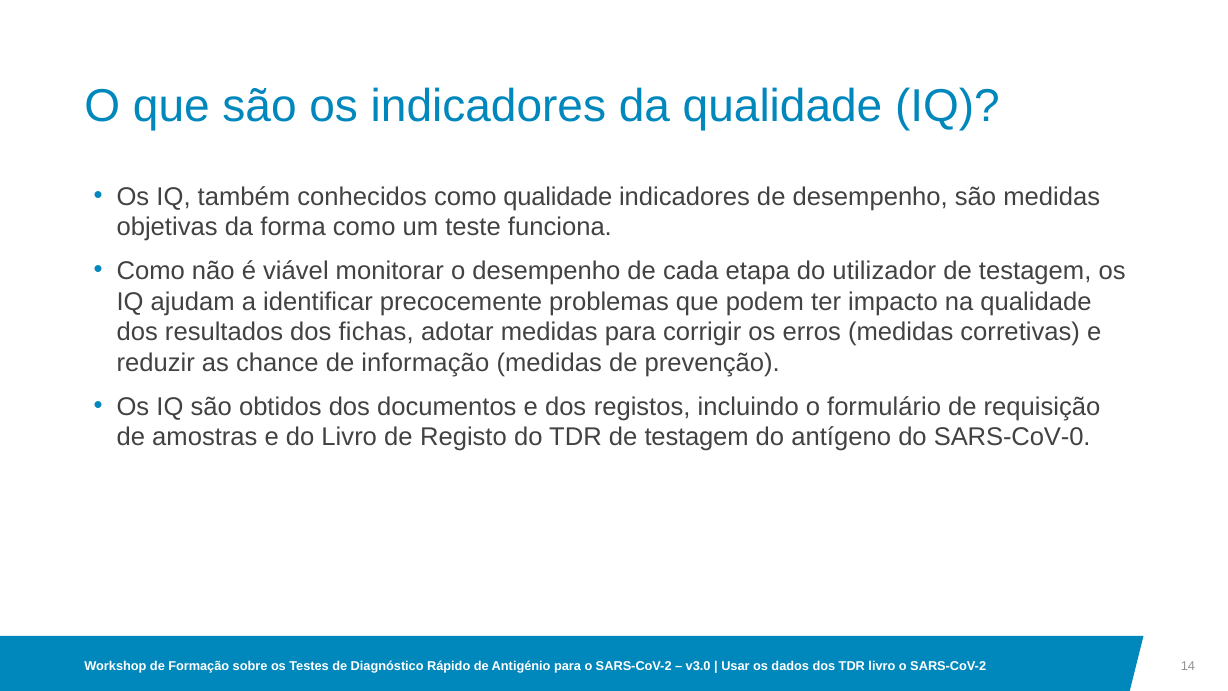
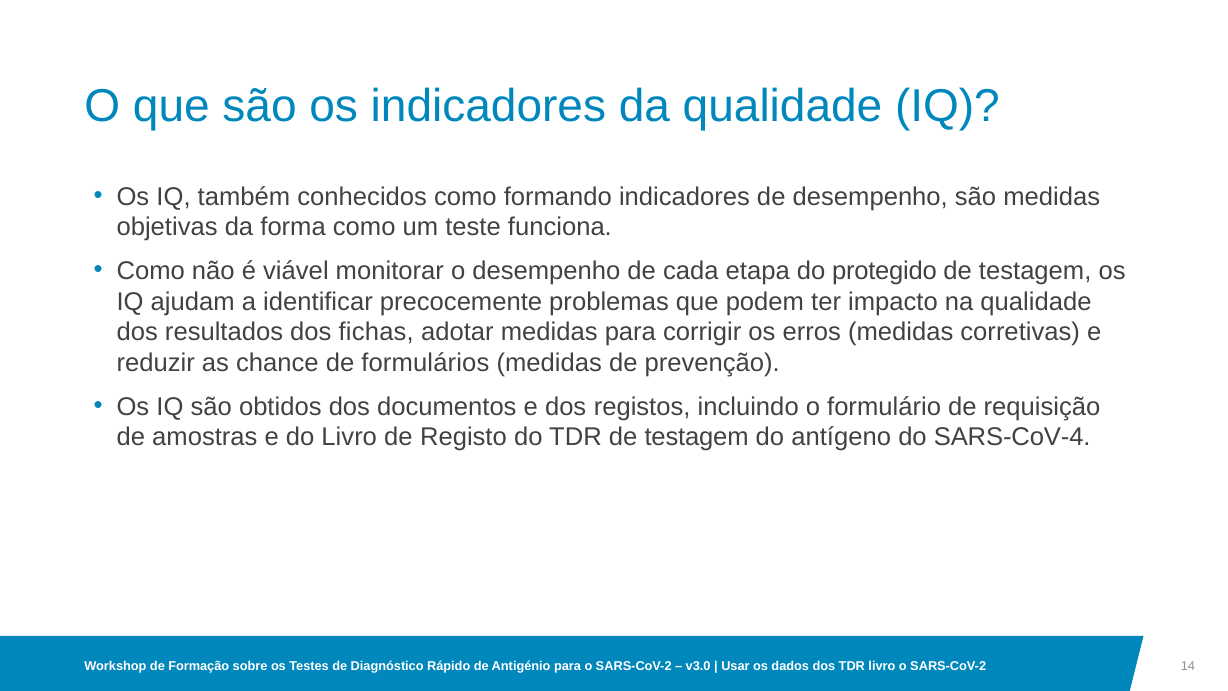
como qualidade: qualidade -> formando (558, 197)
utilizador: utilizador -> protegido (884, 271)
informação: informação -> formulários (425, 363)
SARS-CoV-0: SARS-CoV-0 -> SARS-CoV-4 (1012, 437)
